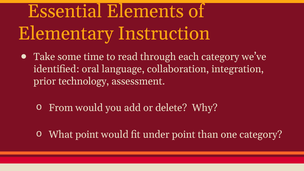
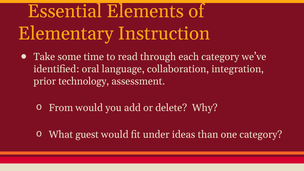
What point: point -> guest (87, 135)
under point: point -> ideas (184, 135)
